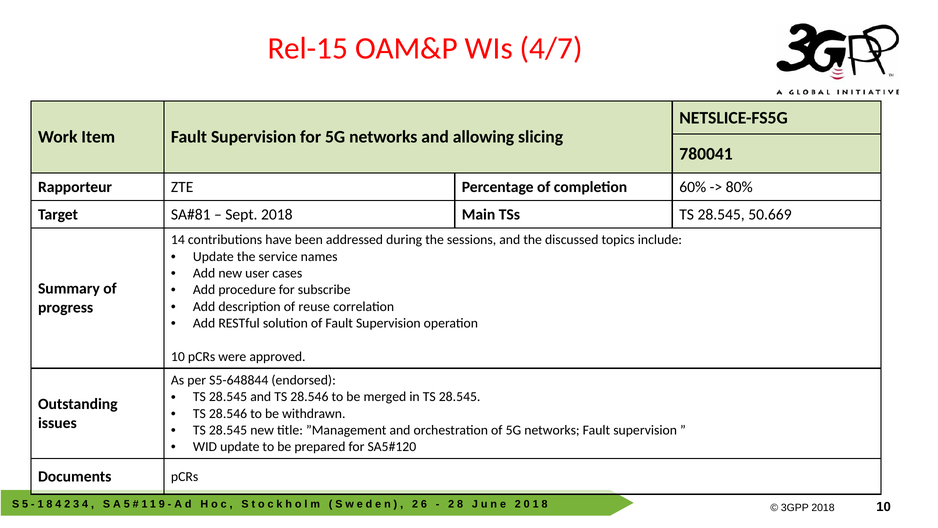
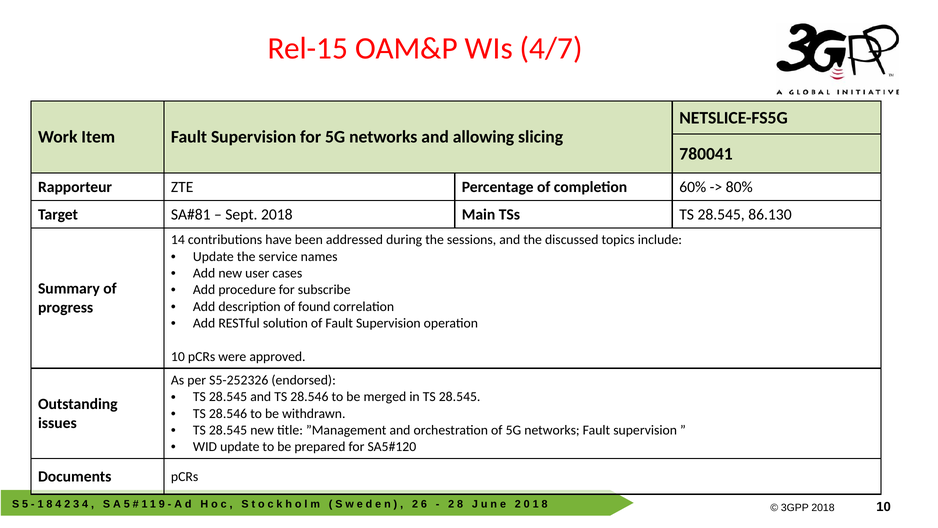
50.669: 50.669 -> 86.130 (770, 214)
reuse: reuse -> found (314, 306)
S5-648844: S5-648844 -> S5-252326 (239, 380)
